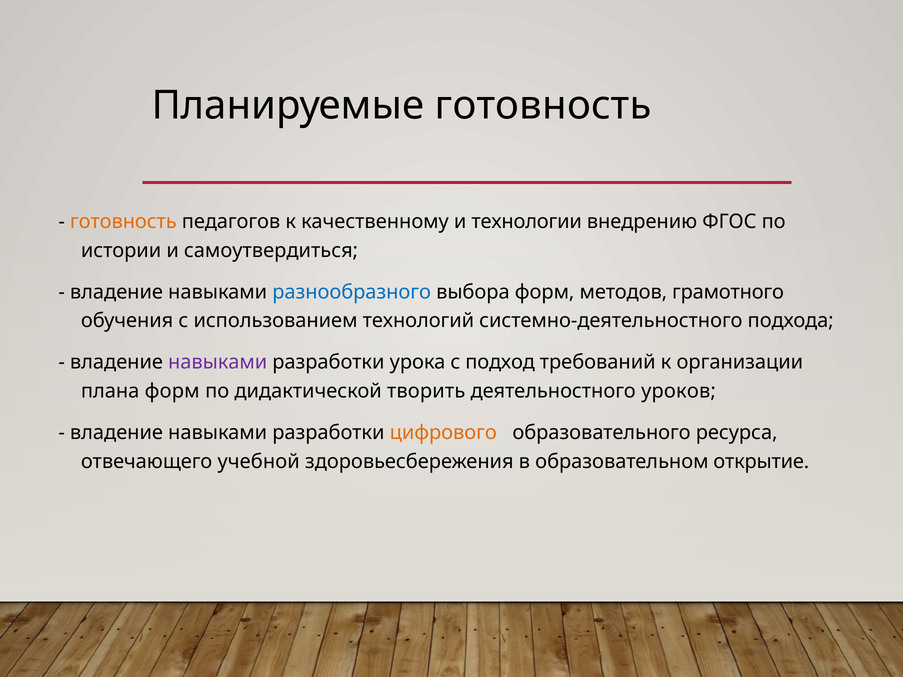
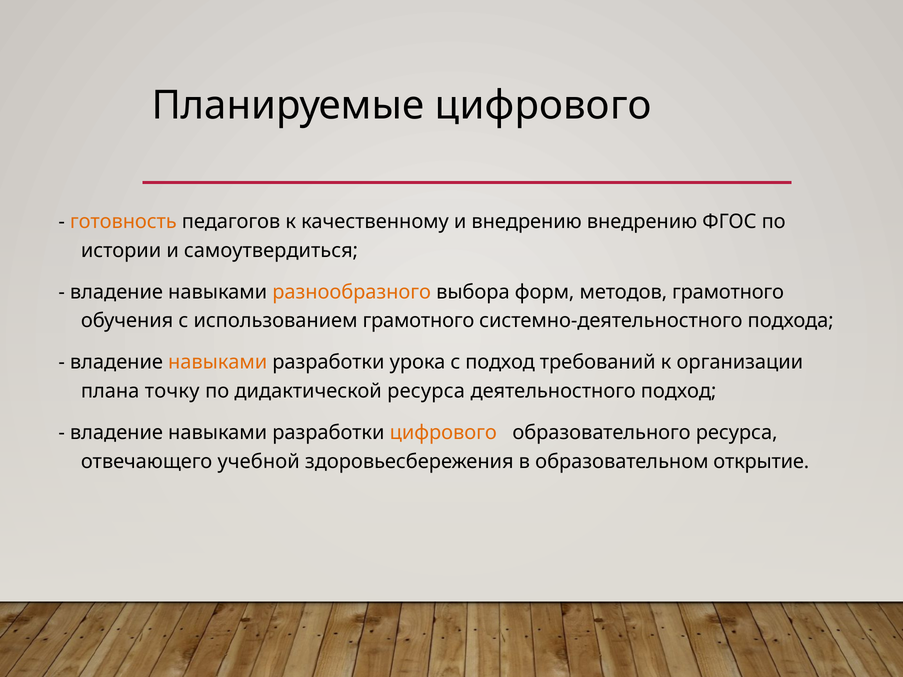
Планируемые готовность: готовность -> цифрового (543, 105)
и технологии: технологии -> внедрению (527, 222)
разнообразного colour: blue -> orange (352, 292)
использованием технологий: технологий -> грамотного (418, 321)
навыками colour: purple -> orange (218, 362)
плана форм: форм -> точку (172, 391)
дидактической творить: творить -> ресурса (426, 391)
деятельностного уроков: уроков -> подход (679, 391)
